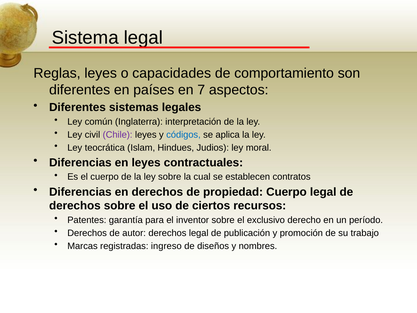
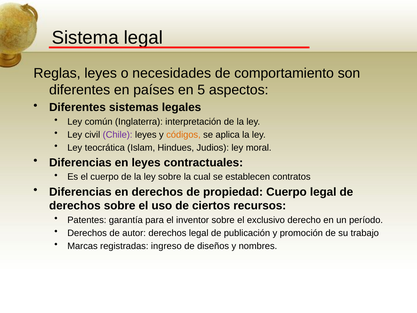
capacidades: capacidades -> necesidades (172, 73)
7: 7 -> 5 (201, 90)
códigos colour: blue -> orange (183, 135)
